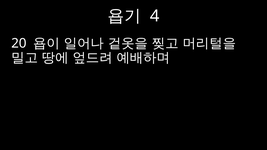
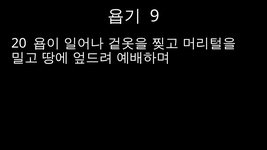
4: 4 -> 9 (155, 16)
